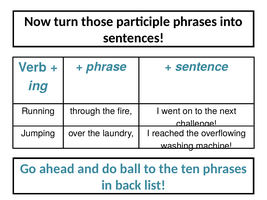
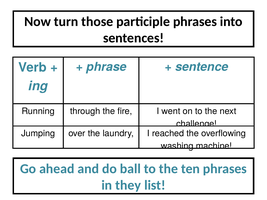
back: back -> they (128, 185)
